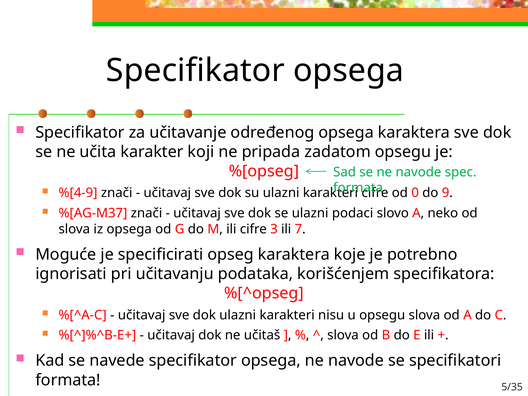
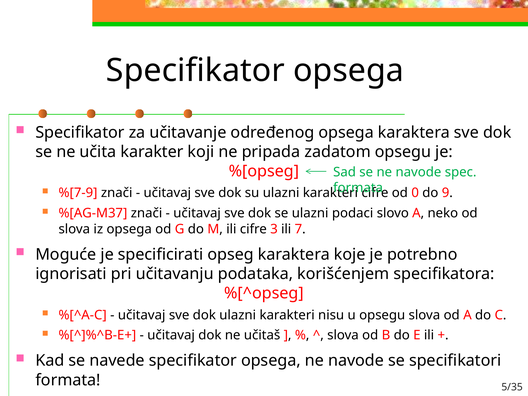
%[4-9: %[4-9 -> %[7-9 (78, 193)
